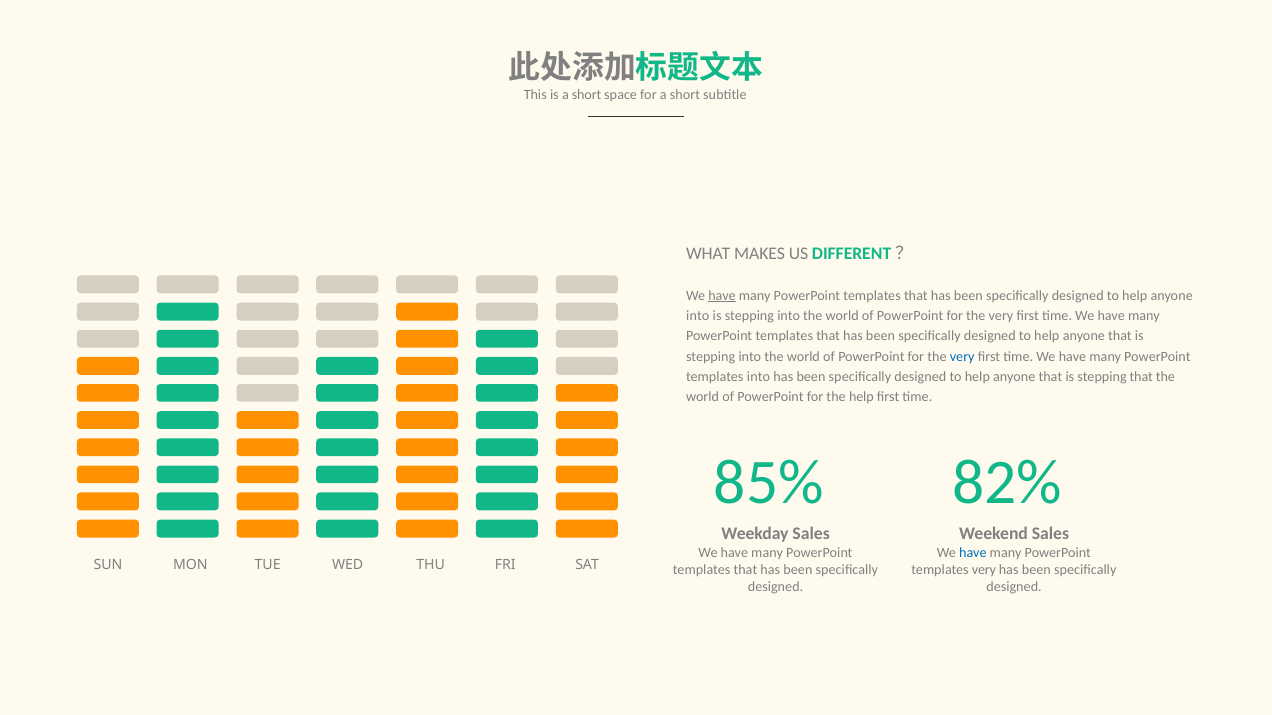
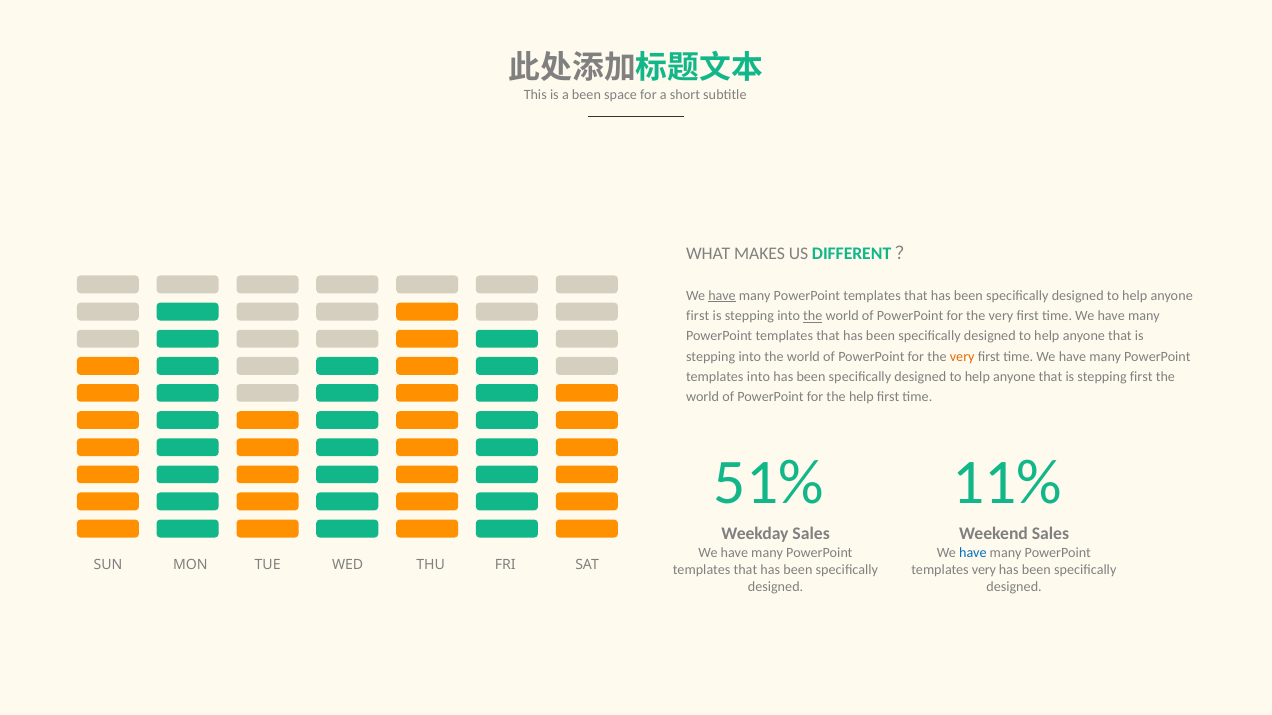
is a short: short -> been (586, 95)
into: into -> first (698, 316)
the underline: none -> present (813, 316)
very colour: blue -> orange (962, 357)
stepping that: that -> first (1141, 377)
85%: 85% -> 51% (769, 483)
82%: 82% -> 11% (1007, 483)
